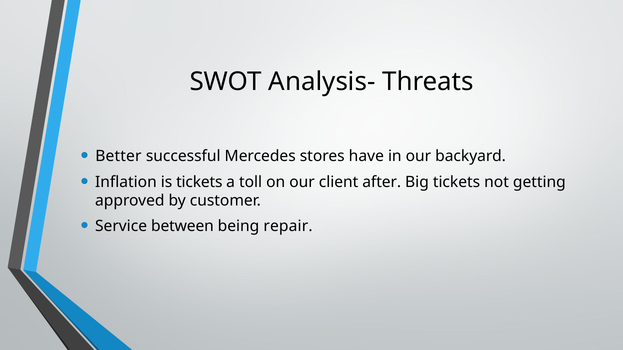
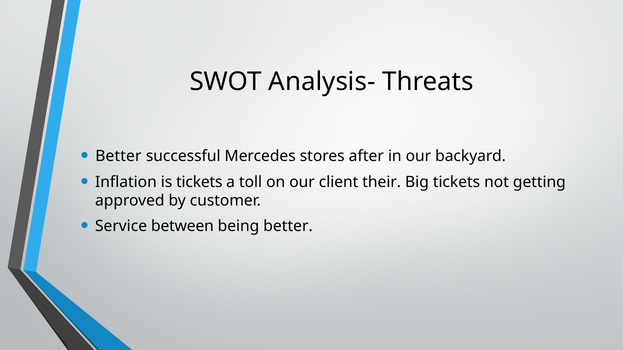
have: have -> after (366, 156)
after: after -> their (382, 182)
being repair: repair -> better (288, 227)
